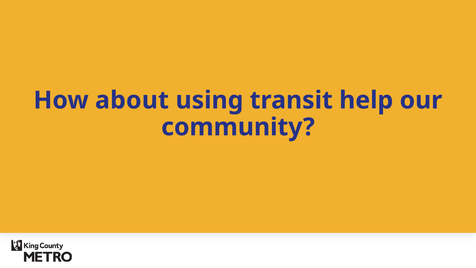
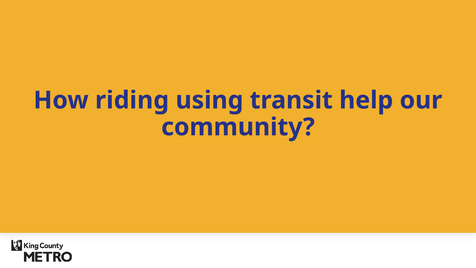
about: about -> riding (132, 100)
